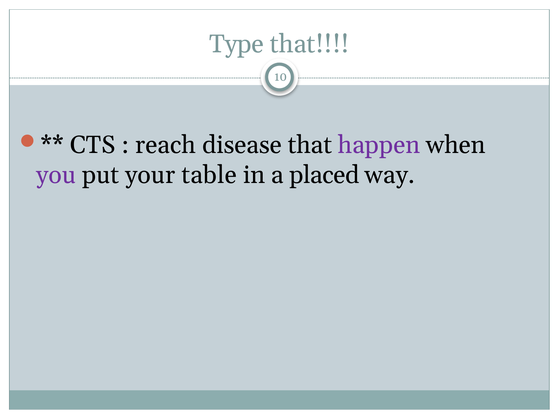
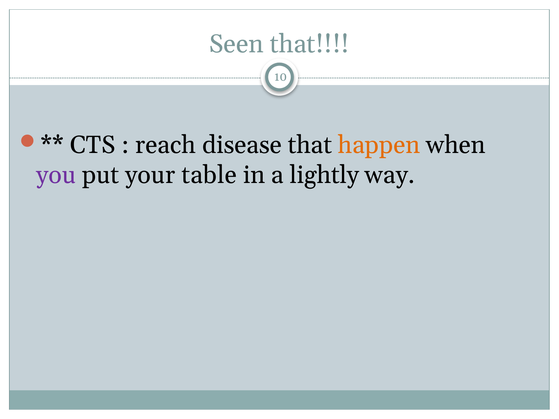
Type: Type -> Seen (236, 44)
happen colour: purple -> orange (379, 145)
placed: placed -> lightly (324, 175)
